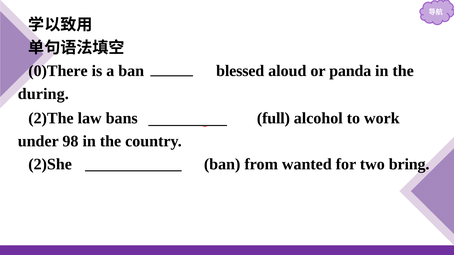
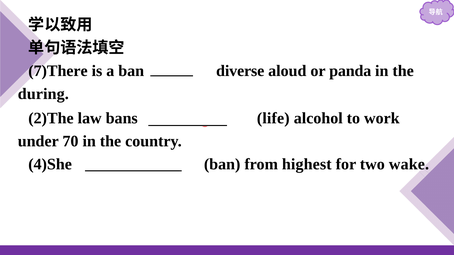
0)There: 0)There -> 7)There (58, 71)
blessed: blessed -> diverse (240, 71)
full: full -> life (273, 118)
98: 98 -> 70 (70, 142)
2)She: 2)She -> 4)She (50, 165)
wanted: wanted -> highest (307, 165)
bring: bring -> wake (409, 165)
